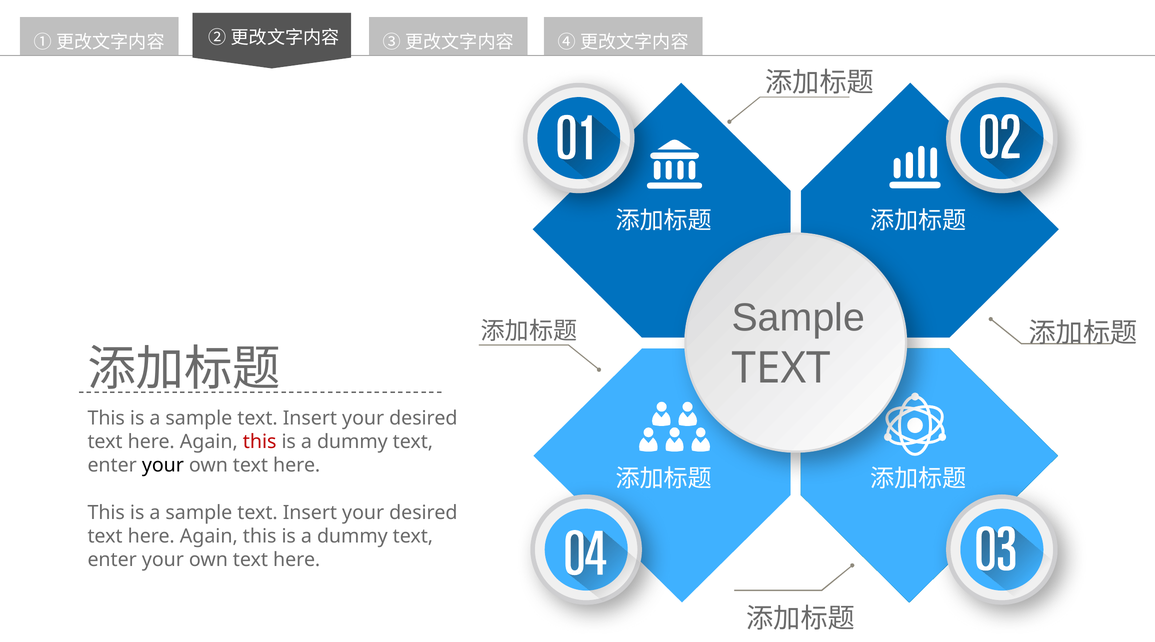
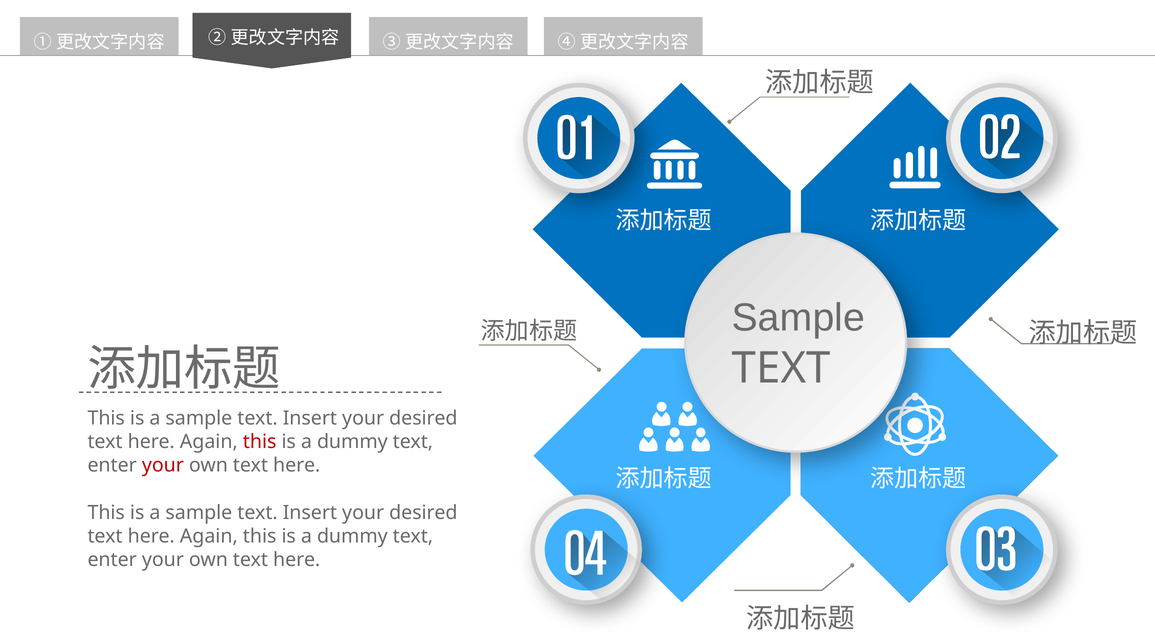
your colour: black -> red (163, 465)
